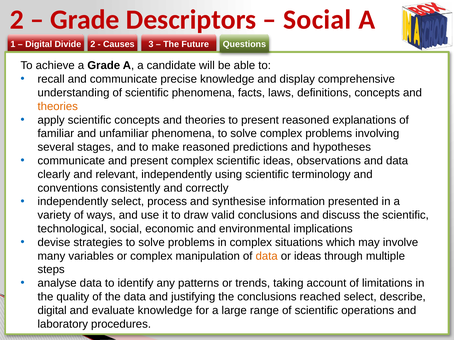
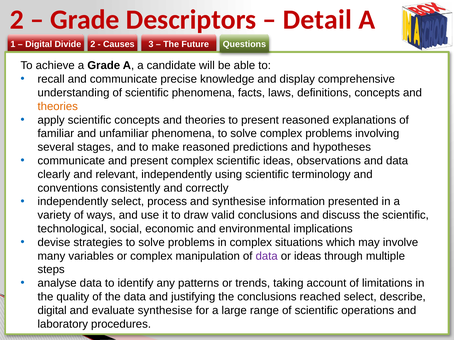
Social: Social -> Detail (317, 20)
data colour: orange -> purple (267, 256)
evaluate knowledge: knowledge -> synthesise (165, 311)
